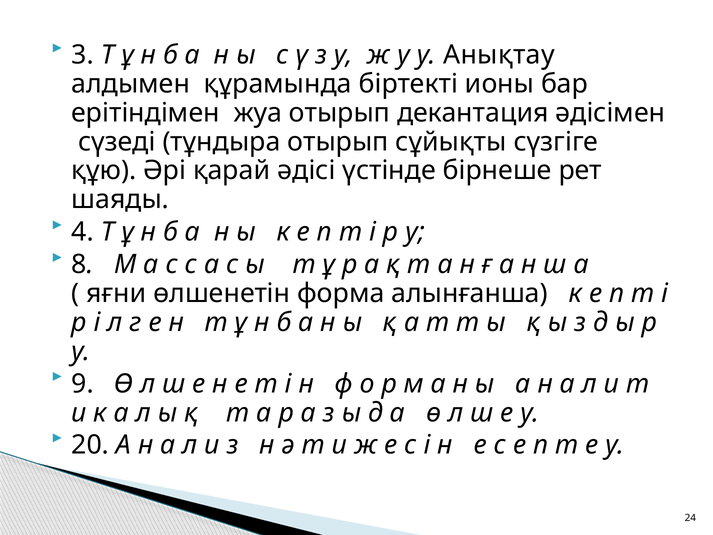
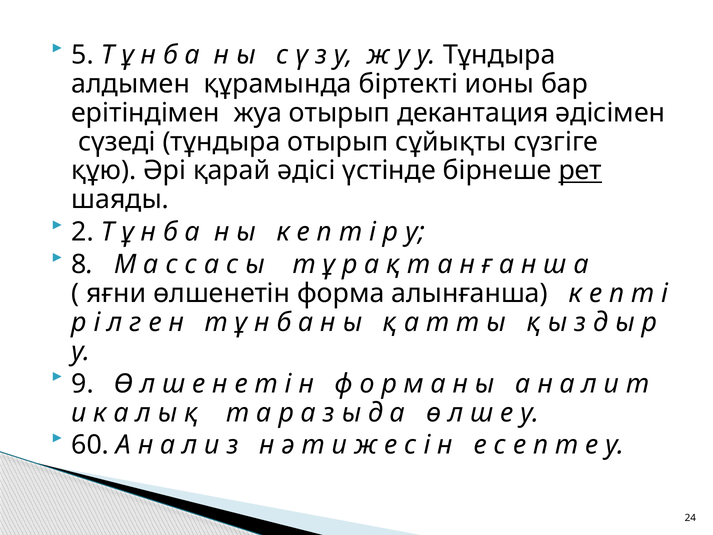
3: 3 -> 5 (83, 55)
у Анықтау: Анықтау -> Тұндыра (499, 55)
рет underline: none -> present (580, 171)
4: 4 -> 2 (83, 232)
20: 20 -> 60 (90, 445)
